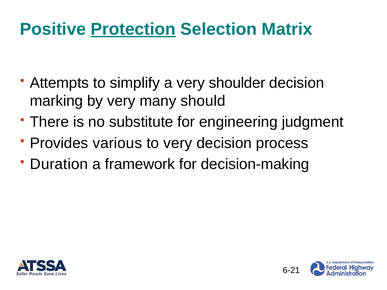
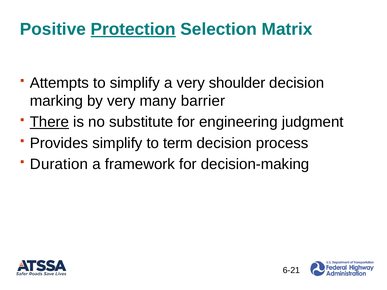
should: should -> barrier (203, 101)
There underline: none -> present (49, 122)
Provides various: various -> simplify (117, 143)
to very: very -> term (178, 143)
